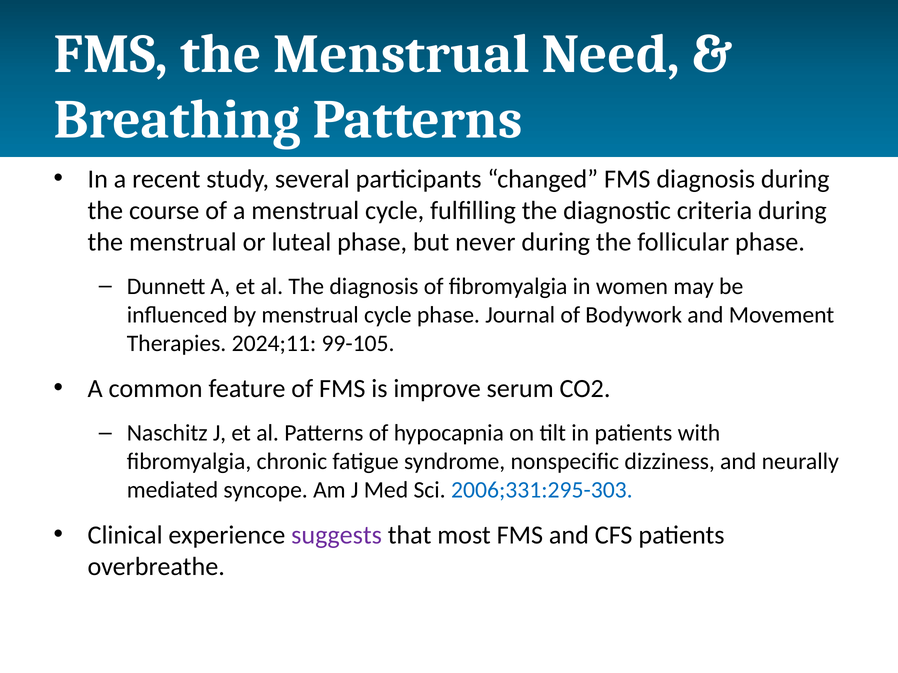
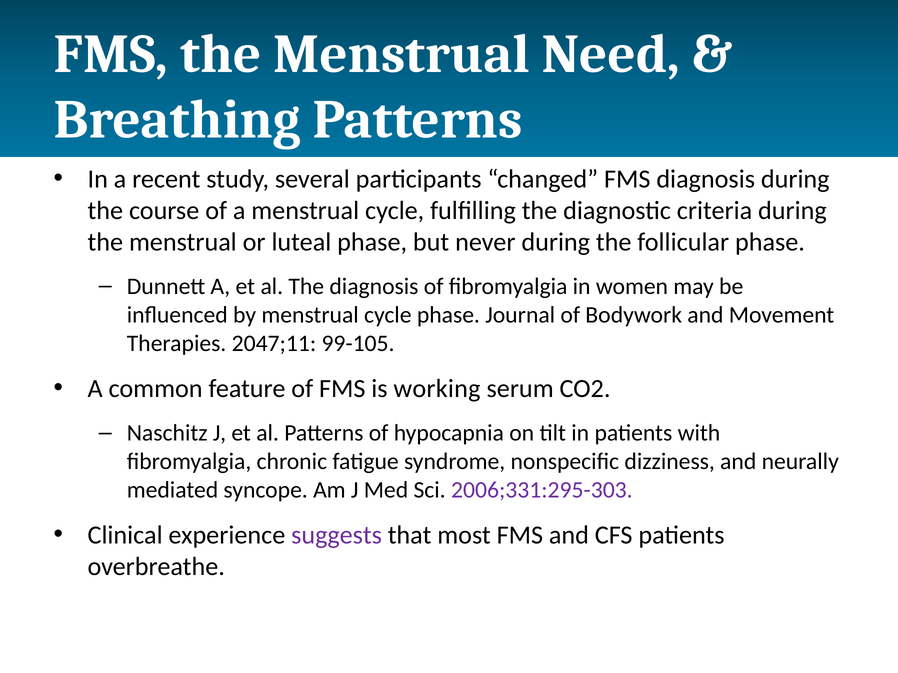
2024;11: 2024;11 -> 2047;11 (274, 344)
improve: improve -> working (437, 389)
2006;331:295-303 colour: blue -> purple (542, 490)
